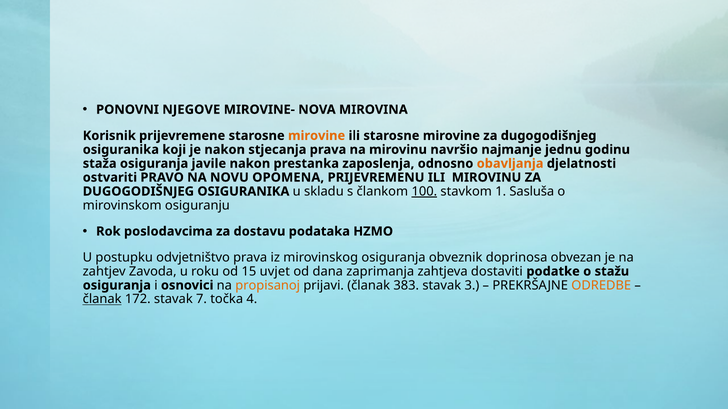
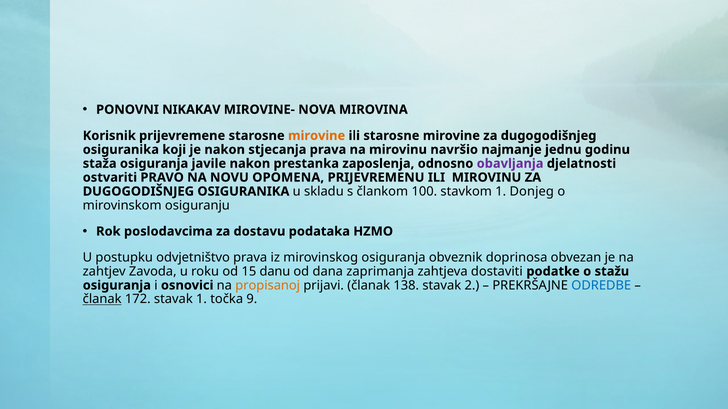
NJEGOVE: NJEGOVE -> NIKAKAV (191, 110)
obavljanja colour: orange -> purple (510, 164)
100 underline: present -> none (424, 192)
Sasluša: Sasluša -> Donjeg (532, 192)
uvjet: uvjet -> danu (275, 272)
383: 383 -> 138 (406, 286)
3: 3 -> 2 (472, 286)
ODREDBE colour: orange -> blue (601, 286)
stavak 7: 7 -> 1 (201, 300)
4: 4 -> 9 (252, 300)
